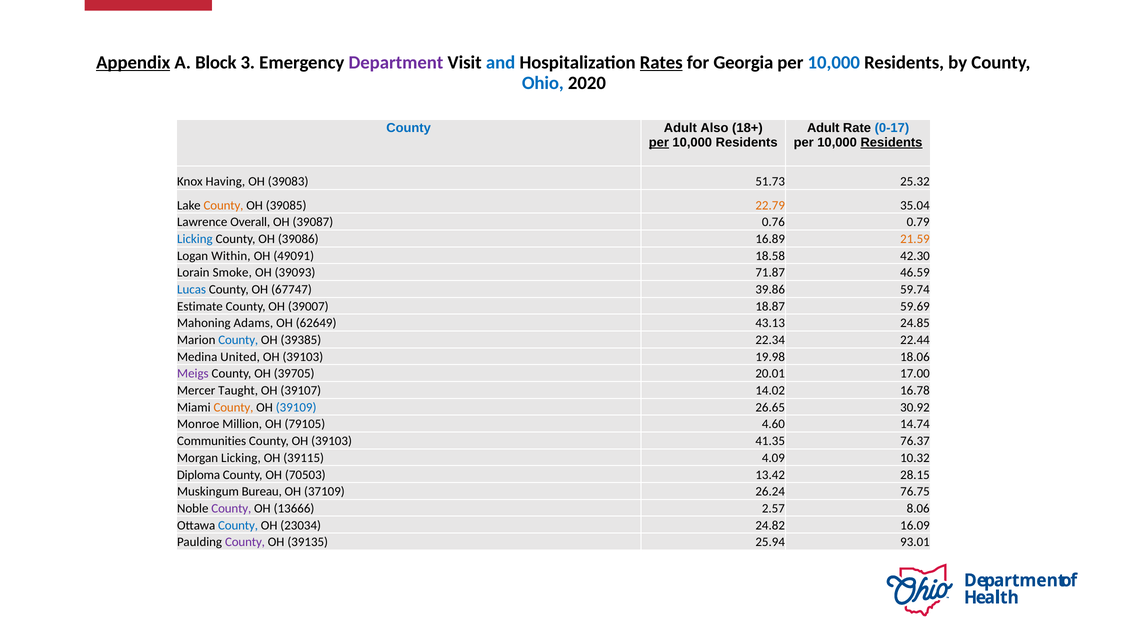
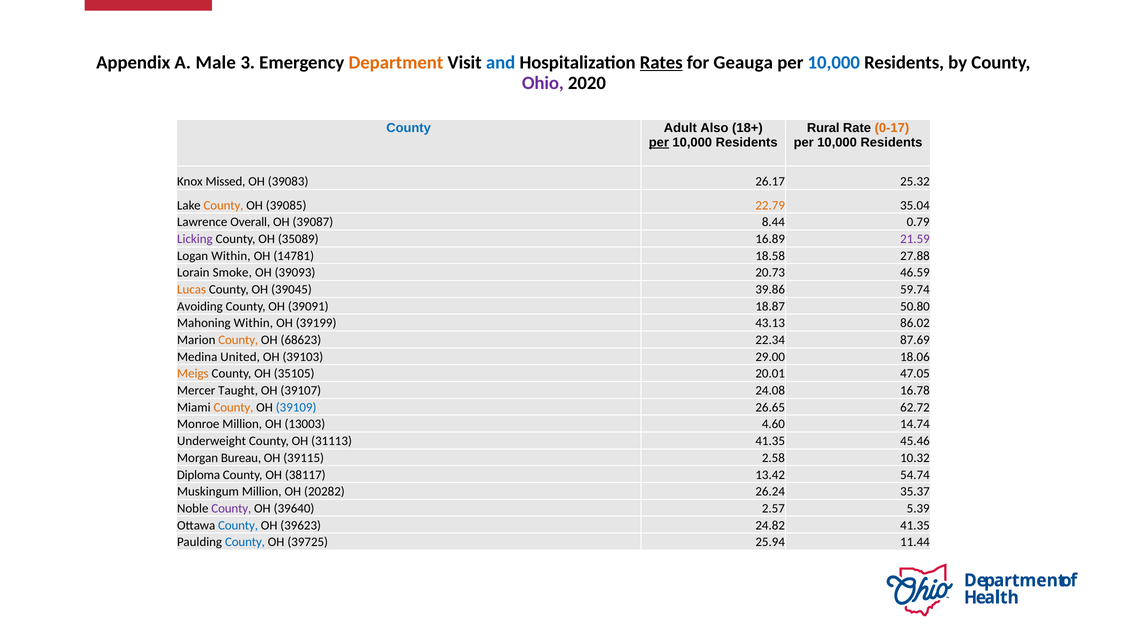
Appendix underline: present -> none (133, 62)
Block: Block -> Male (216, 62)
Department colour: purple -> orange (396, 62)
Georgia: Georgia -> Geauga (743, 62)
Ohio colour: blue -> purple (543, 83)
Adult: Adult -> Rural (823, 128)
0-17 colour: blue -> orange (892, 128)
Residents underline: present -> none (891, 143)
Having: Having -> Missed (225, 182)
51.73: 51.73 -> 26.17 (770, 182)
0.76: 0.76 -> 8.44 (773, 222)
Licking colour: blue -> purple (195, 239)
39086: 39086 -> 35089 (298, 239)
21.59 colour: orange -> purple (915, 239)
49091: 49091 -> 14781 (294, 256)
42.30: 42.30 -> 27.88 (915, 256)
71.87: 71.87 -> 20.73 (770, 273)
Lucas colour: blue -> orange (192, 290)
67747: 67747 -> 39045 (292, 290)
Estimate: Estimate -> Avoiding (200, 307)
39007: 39007 -> 39091 (308, 307)
59.69: 59.69 -> 50.80 (915, 307)
Mahoning Adams: Adams -> Within (253, 323)
62649: 62649 -> 39199 (316, 323)
24.85: 24.85 -> 86.02 (915, 323)
County colour: blue -> orange (238, 340)
39385: 39385 -> 68623 (301, 340)
22.44: 22.44 -> 87.69 (915, 340)
19.98: 19.98 -> 29.00 (770, 357)
Meigs colour: purple -> orange (193, 374)
39705: 39705 -> 35105 (294, 374)
17.00: 17.00 -> 47.05 (915, 374)
14.02: 14.02 -> 24.08 (770, 391)
30.92: 30.92 -> 62.72 (915, 408)
79105: 79105 -> 13003 (305, 425)
Communities: Communities -> Underweight (212, 441)
County OH 39103: 39103 -> 31113 (332, 441)
76.37: 76.37 -> 45.46 (915, 441)
Morgan Licking: Licking -> Bureau (241, 458)
4.09: 4.09 -> 2.58 (773, 458)
70503: 70503 -> 38117 (305, 475)
28.15: 28.15 -> 54.74 (915, 475)
Muskingum Bureau: Bureau -> Million (262, 492)
37109: 37109 -> 20282 (324, 492)
76.75: 76.75 -> 35.37 (915, 492)
13666: 13666 -> 39640 (294, 509)
8.06: 8.06 -> 5.39 (918, 509)
23034: 23034 -> 39623 (301, 526)
24.82 16.09: 16.09 -> 41.35 (915, 526)
County colour: purple -> blue (245, 543)
39135: 39135 -> 39725 (308, 543)
93.01: 93.01 -> 11.44 (915, 543)
